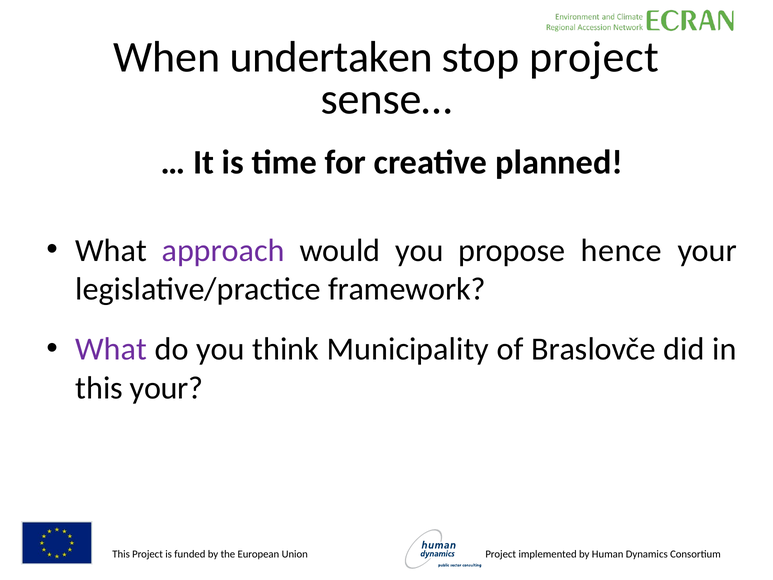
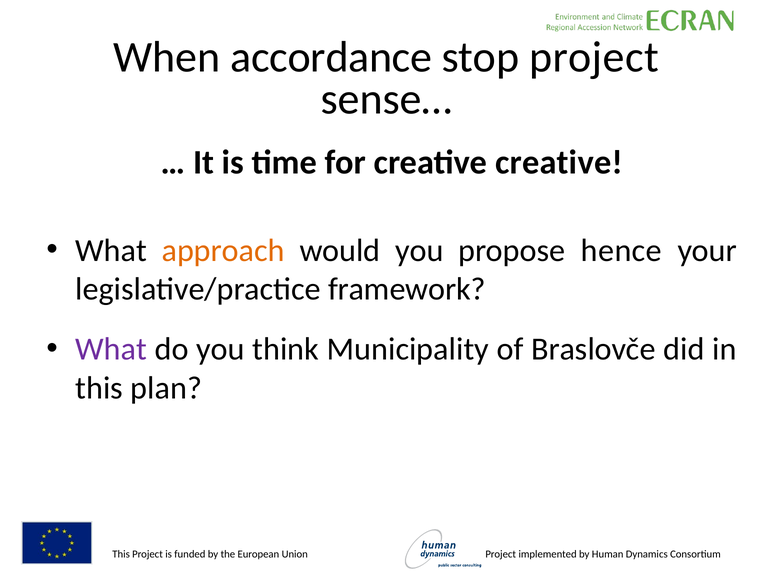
undertaken: undertaken -> accordance (331, 57)
creative planned: planned -> creative (559, 162)
approach colour: purple -> orange (223, 250)
this your: your -> plan (166, 388)
